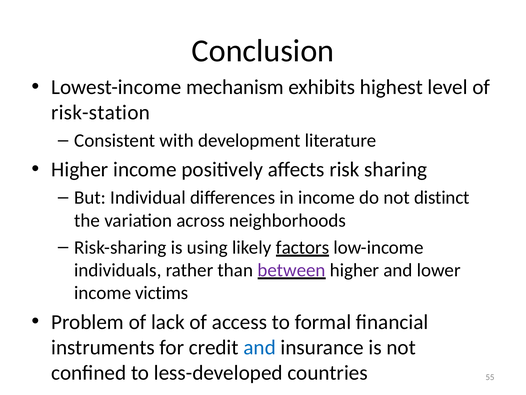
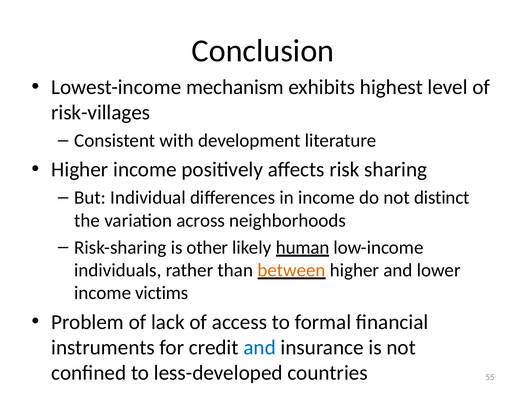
risk-station: risk-station -> risk-villages (101, 112)
using: using -> other (207, 247)
factors: factors -> human (303, 247)
between colour: purple -> orange (292, 270)
